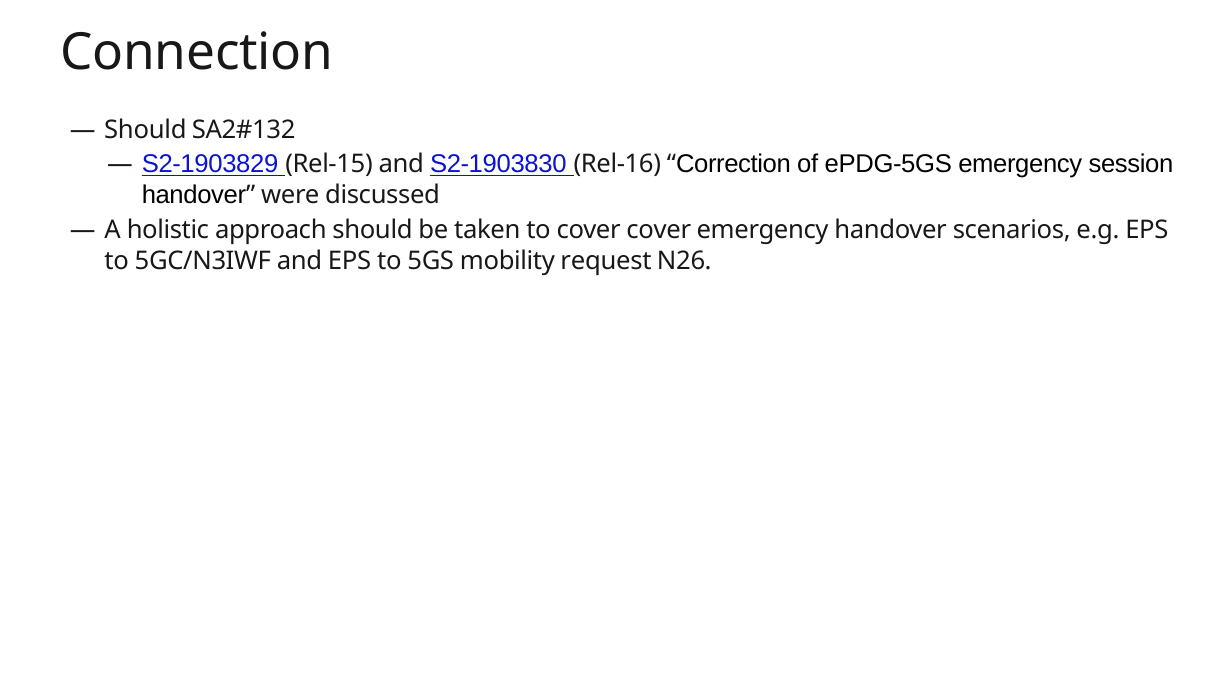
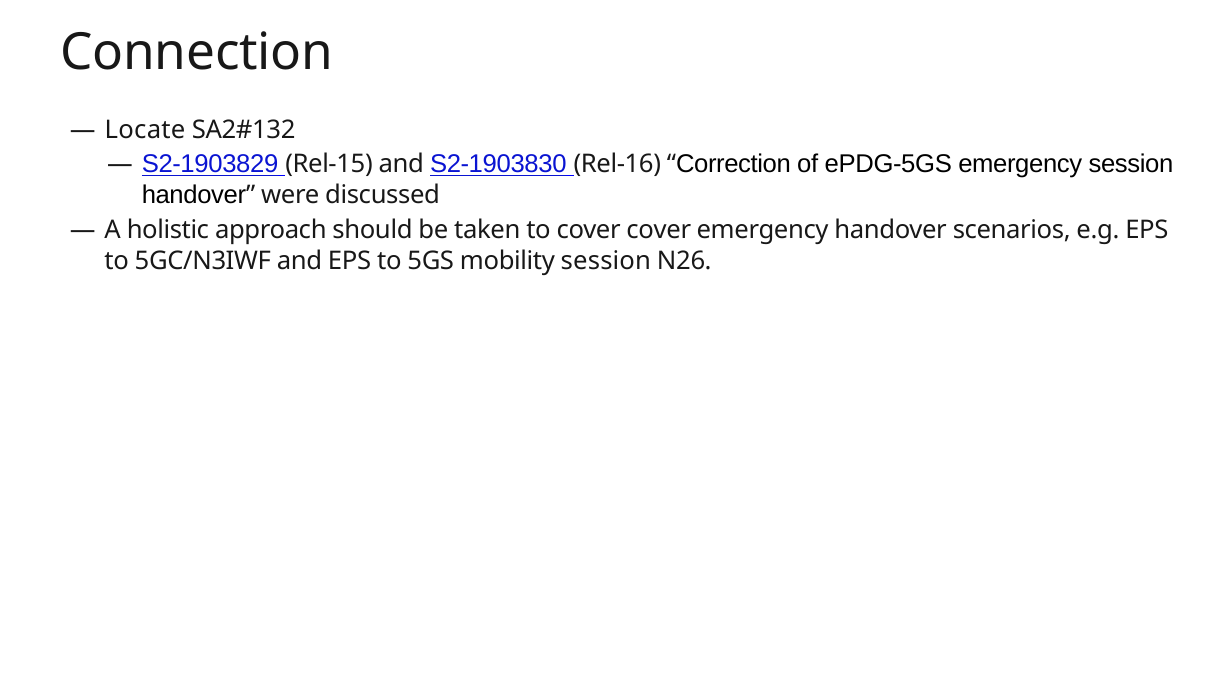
Should: Should -> Locate (145, 130)
mobility request: request -> session (606, 261)
